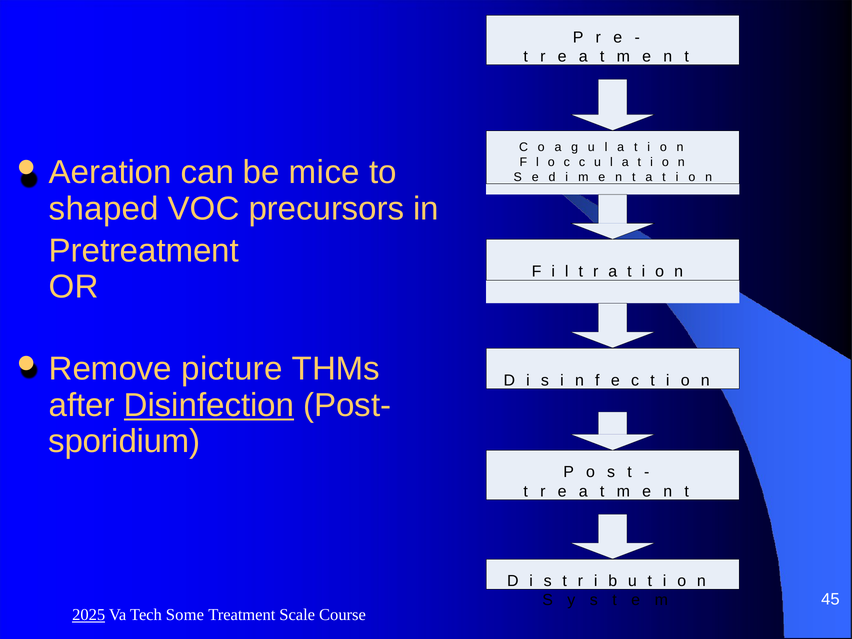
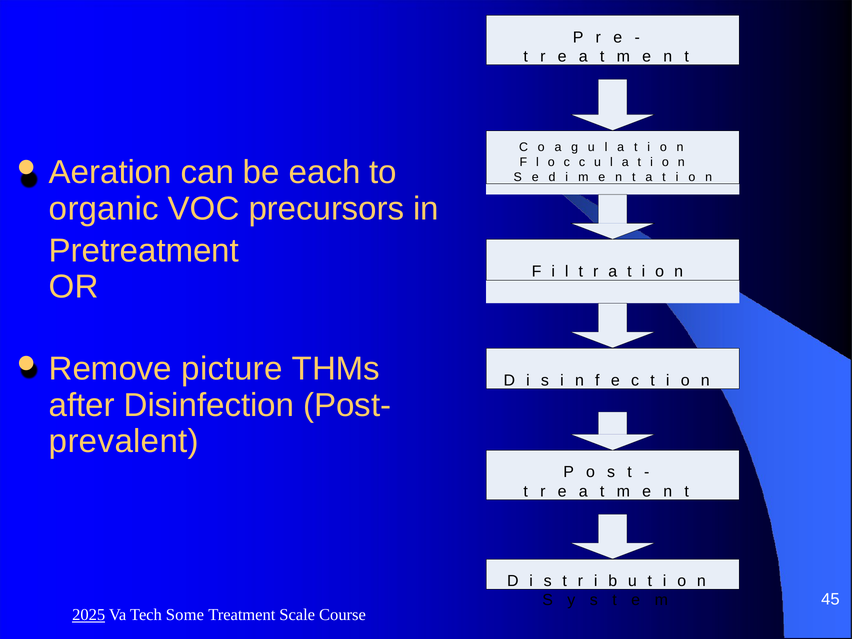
mice: mice -> each (325, 173)
shaped: shaped -> organic (104, 209)
Disinfection underline: present -> none (209, 405)
sporidium: sporidium -> prevalent (124, 441)
